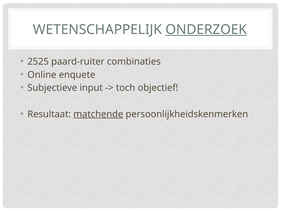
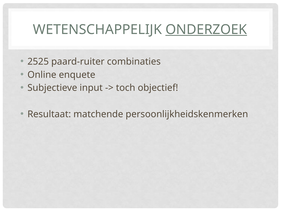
matchende underline: present -> none (98, 114)
